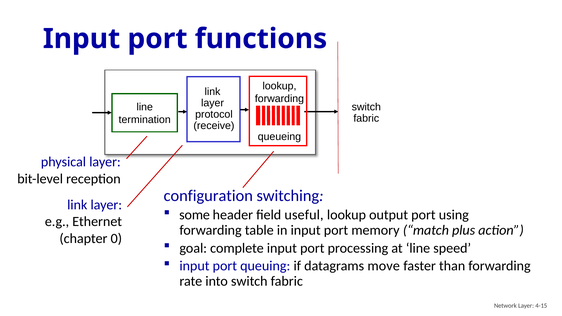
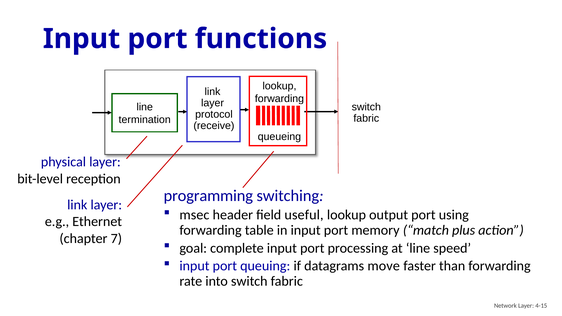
configuration: configuration -> programming (208, 196)
some: some -> msec (194, 215)
0: 0 -> 7 (116, 239)
